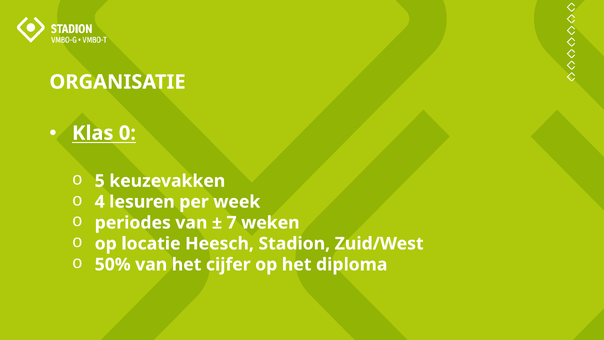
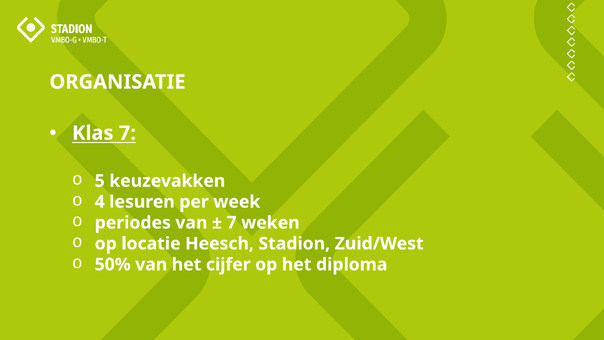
Klas 0: 0 -> 7 (127, 133)
